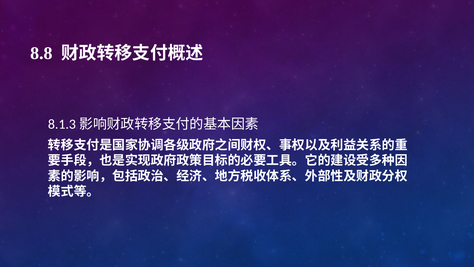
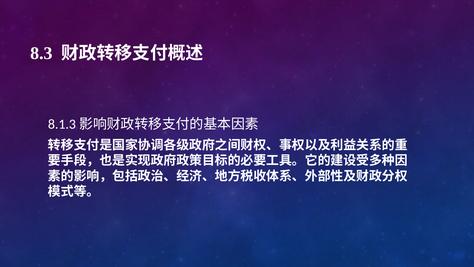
8.8: 8.8 -> 8.3 (41, 53)
